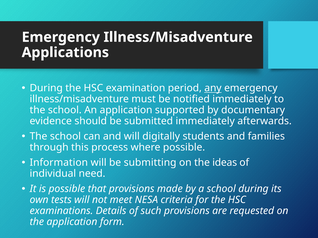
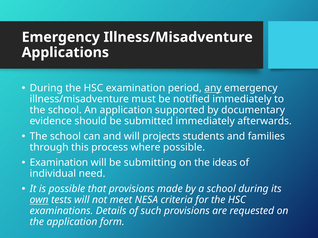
digitally: digitally -> projects (161, 137)
Information: Information -> Examination (59, 163)
own underline: none -> present (39, 200)
